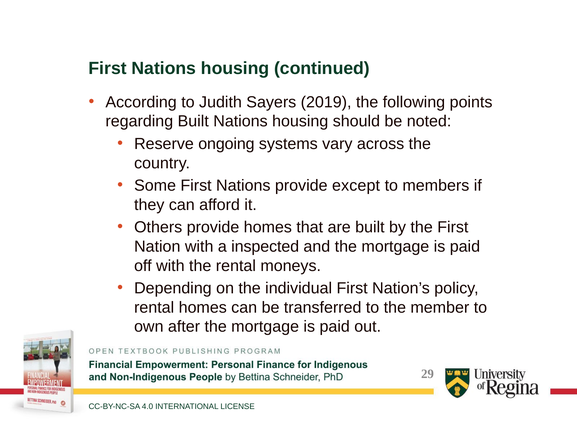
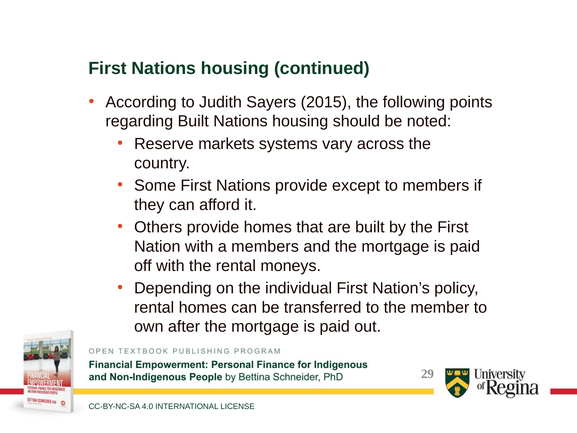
2019: 2019 -> 2015 (326, 102)
ongoing: ongoing -> markets (226, 144)
a inspected: inspected -> members (265, 246)
